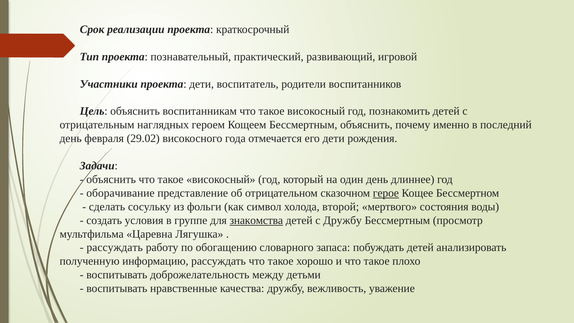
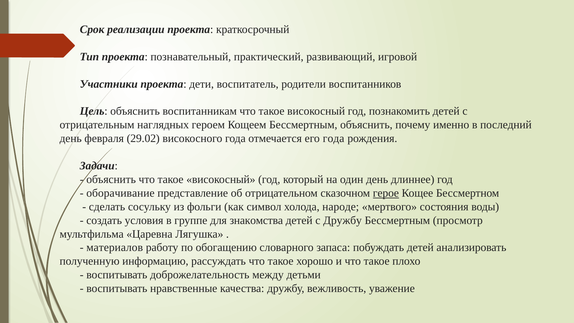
его дети: дети -> года (334, 138)
второй: второй -> народе (341, 207)
знакомства underline: present -> none (256, 220)
рассуждать: рассуждать -> материалов (115, 247)
